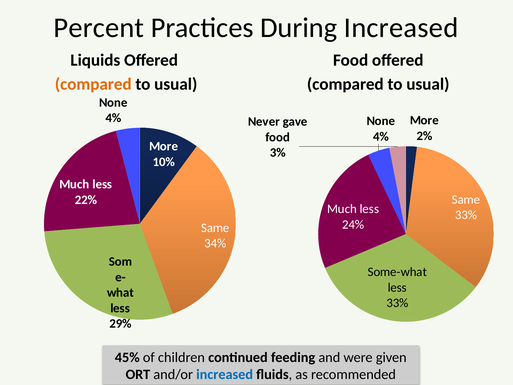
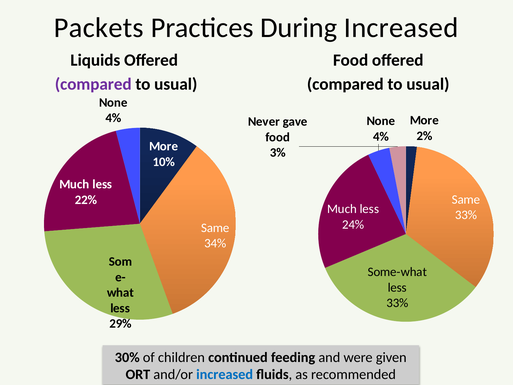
Percent: Percent -> Packets (99, 28)
compared colour: orange -> purple (93, 84)
45%: 45% -> 30% (127, 357)
